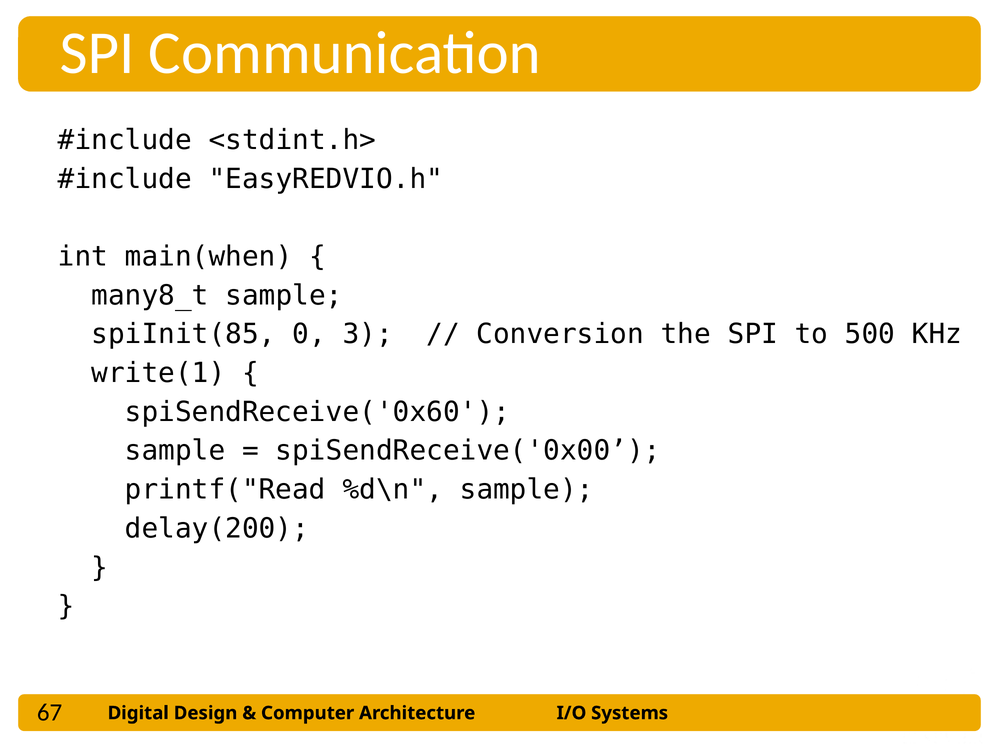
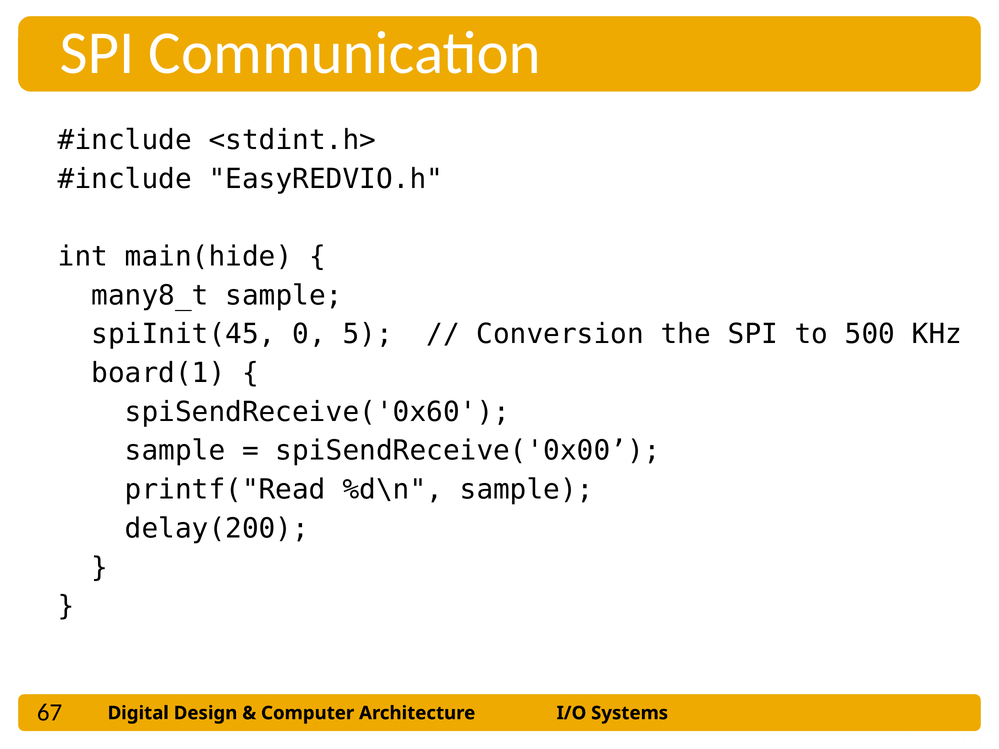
main(when: main(when -> main(hide (209, 257)
spiInit(85: spiInit(85 -> spiInit(45 (183, 334)
3: 3 -> 5 (368, 334)
write(1: write(1 -> board(1 (158, 373)
